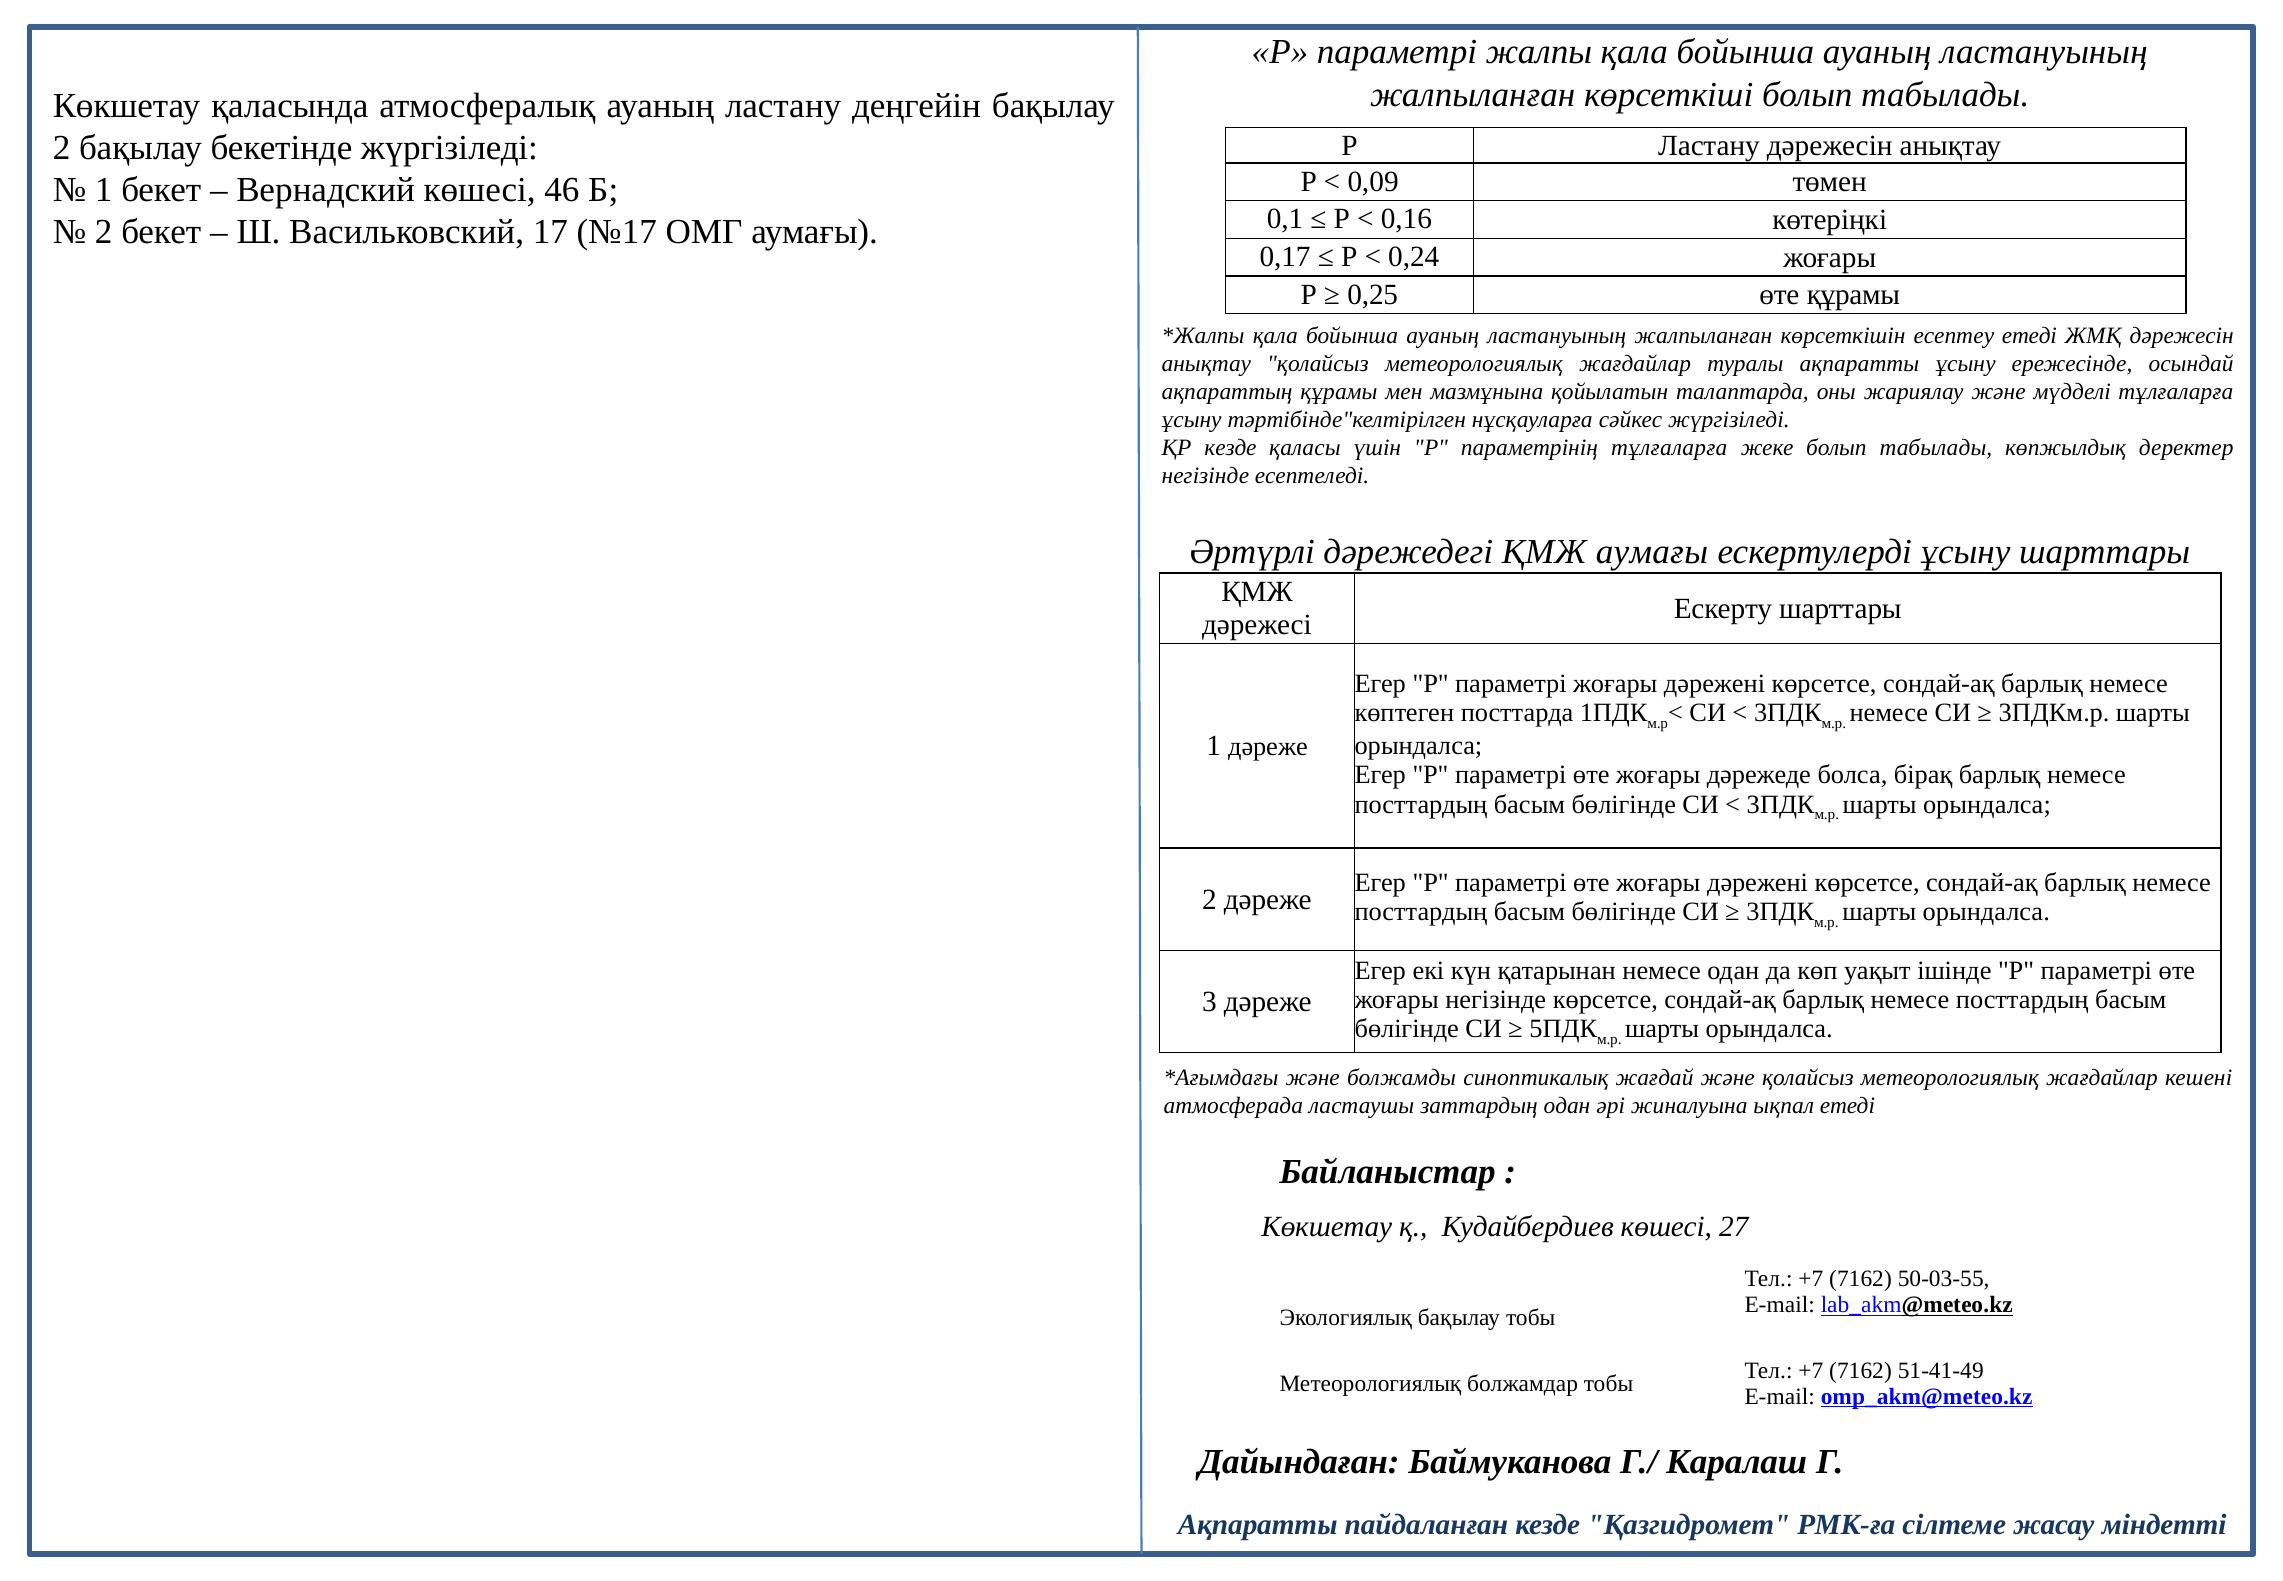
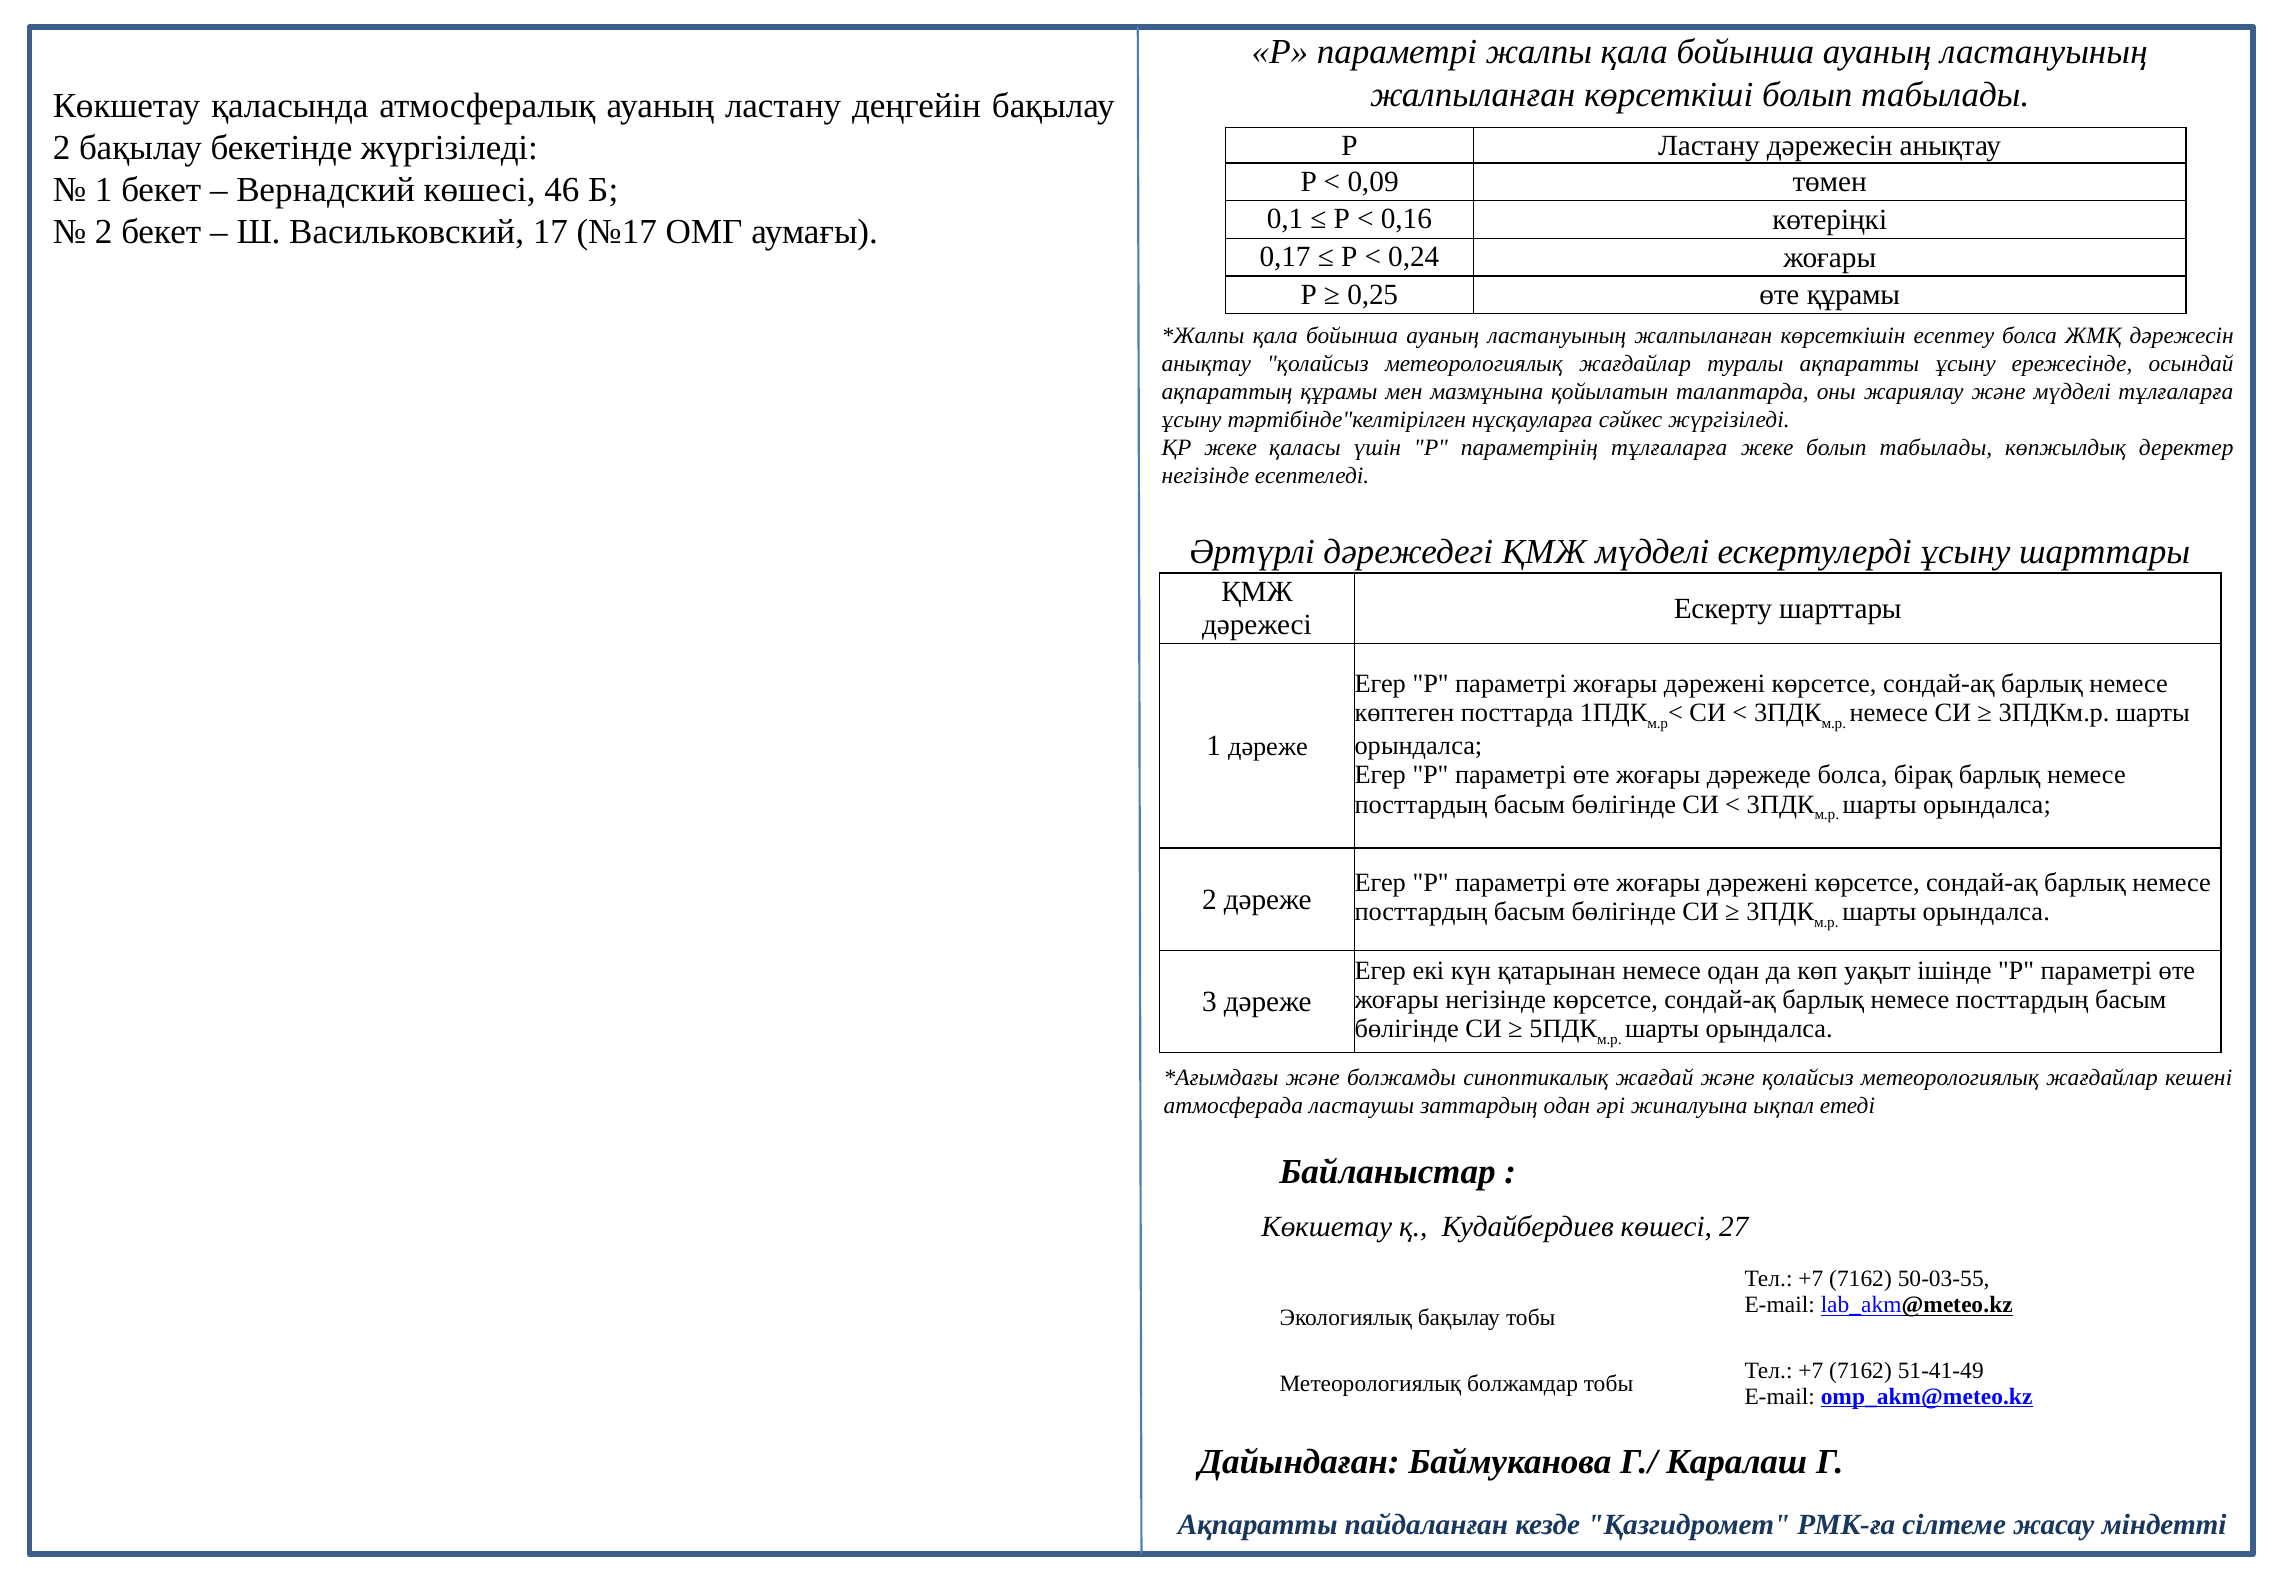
есептеу етеді: етеді -> болса (2029, 336)
ҚР кезде: кезде -> жеке (1231, 448)
ҚМЖ аумағы: аумағы -> мүдделі (1652, 551)
